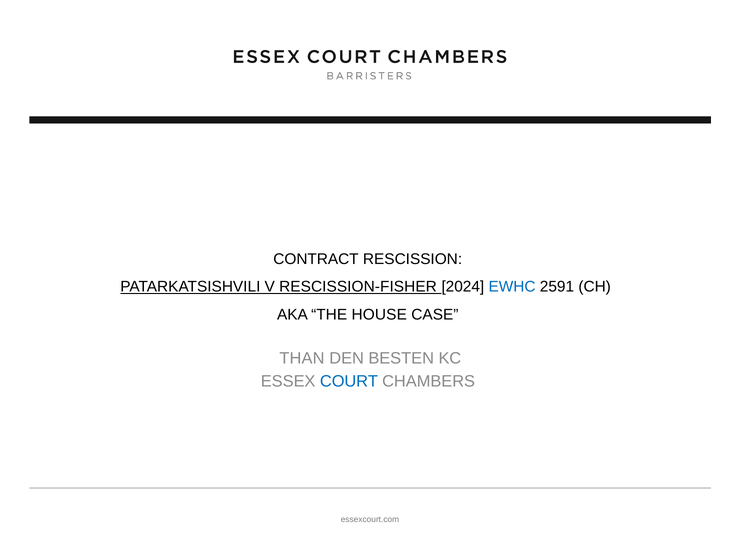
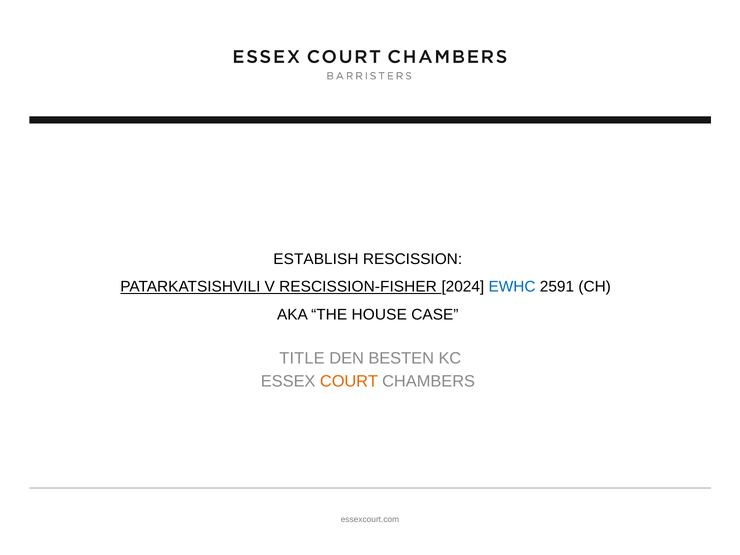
CONTRACT: CONTRACT -> ESTABLISH (316, 259)
THAN: THAN -> TITLE (302, 358)
COURT colour: blue -> orange (349, 382)
